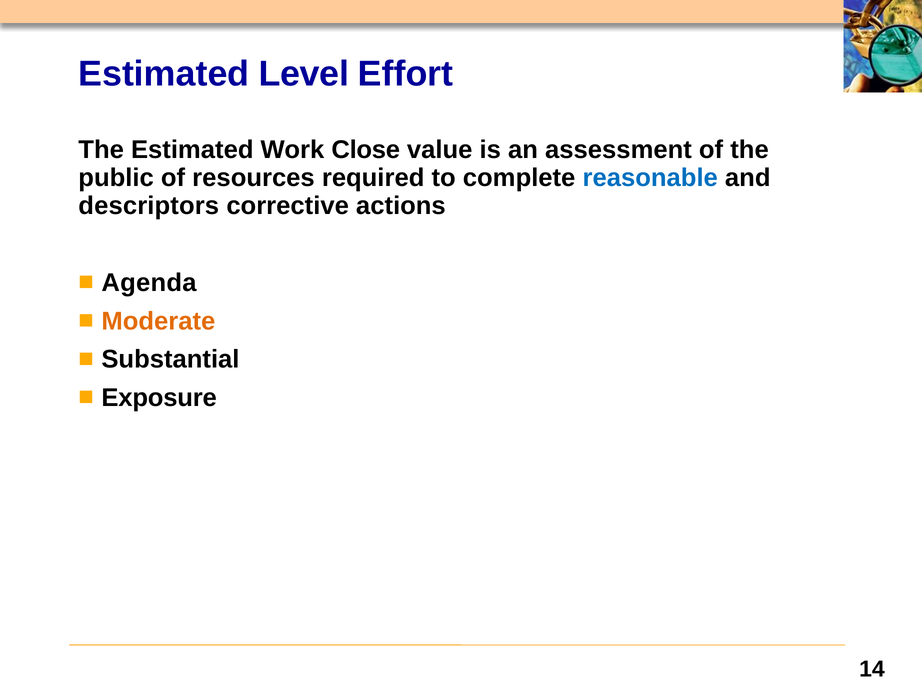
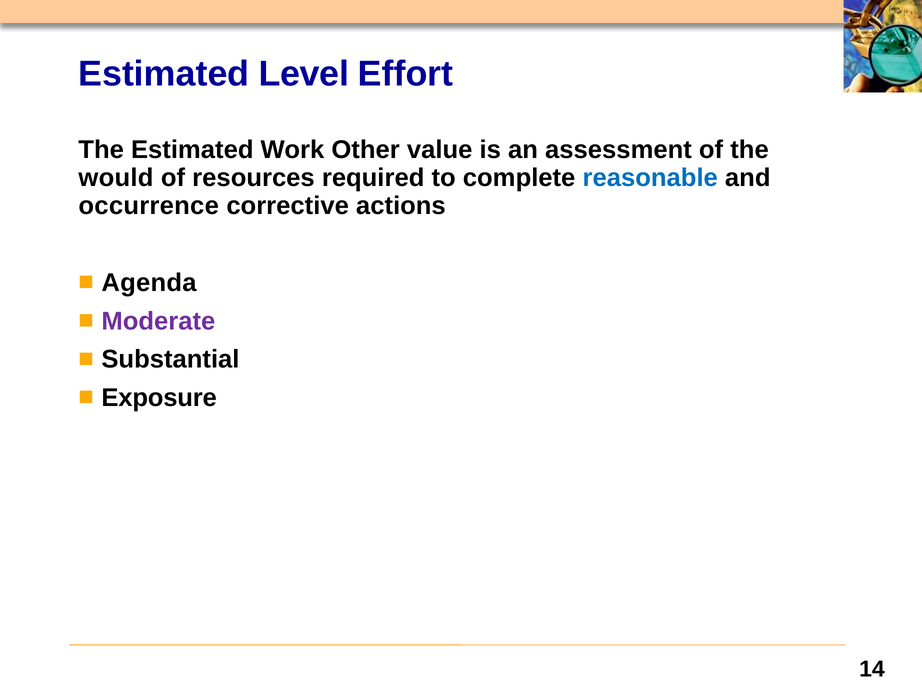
Close: Close -> Other (366, 150)
public: public -> would (116, 178)
descriptors: descriptors -> occurrence (149, 206)
Moderate colour: orange -> purple (158, 321)
